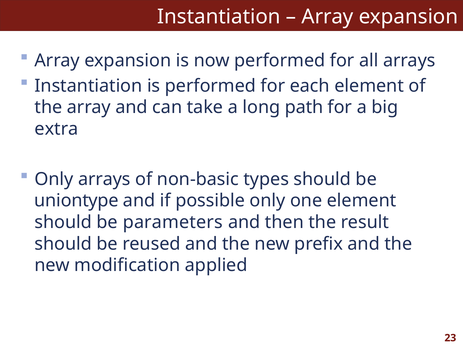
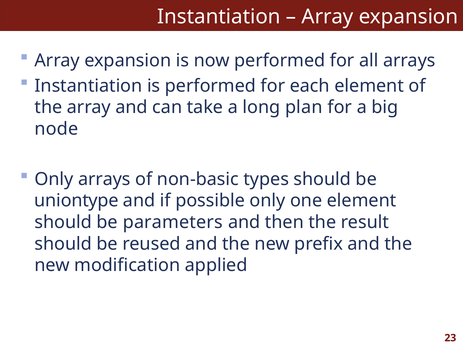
path: path -> plan (304, 107)
extra: extra -> node (56, 129)
